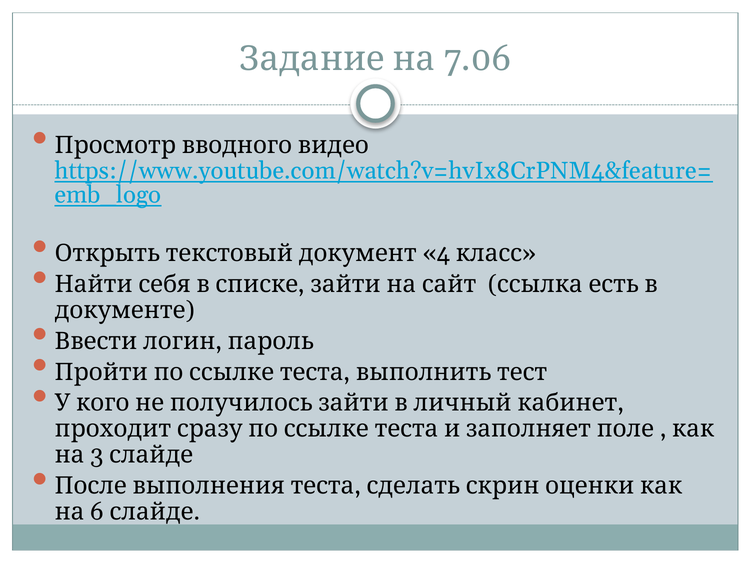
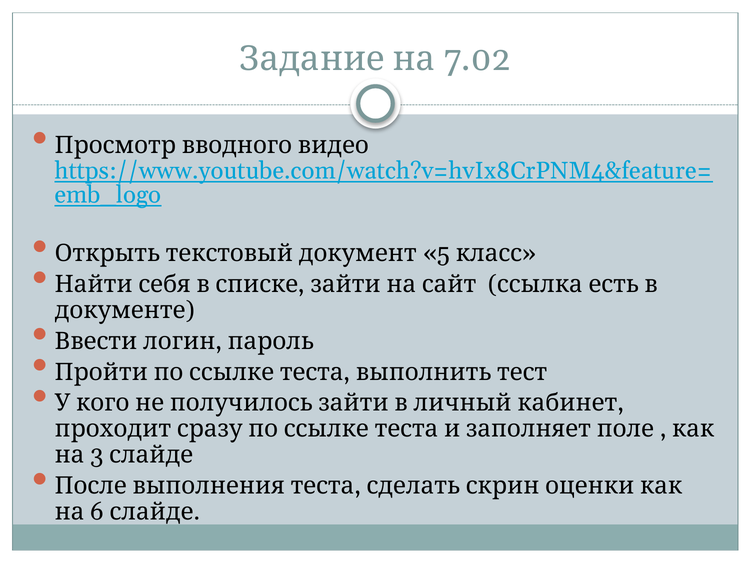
7.06: 7.06 -> 7.02 (478, 59)
4: 4 -> 5 (437, 254)
